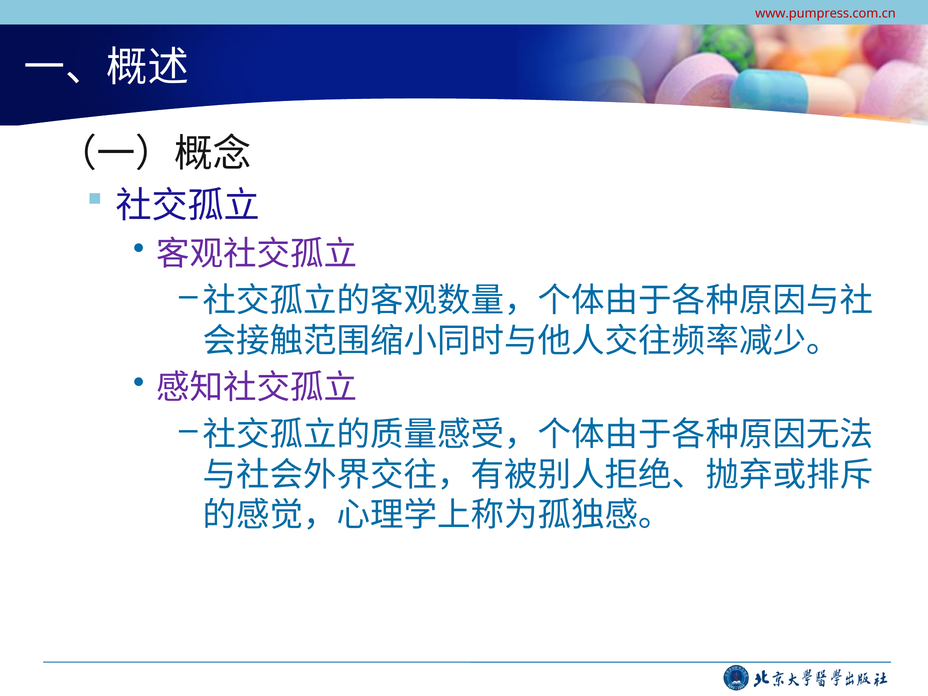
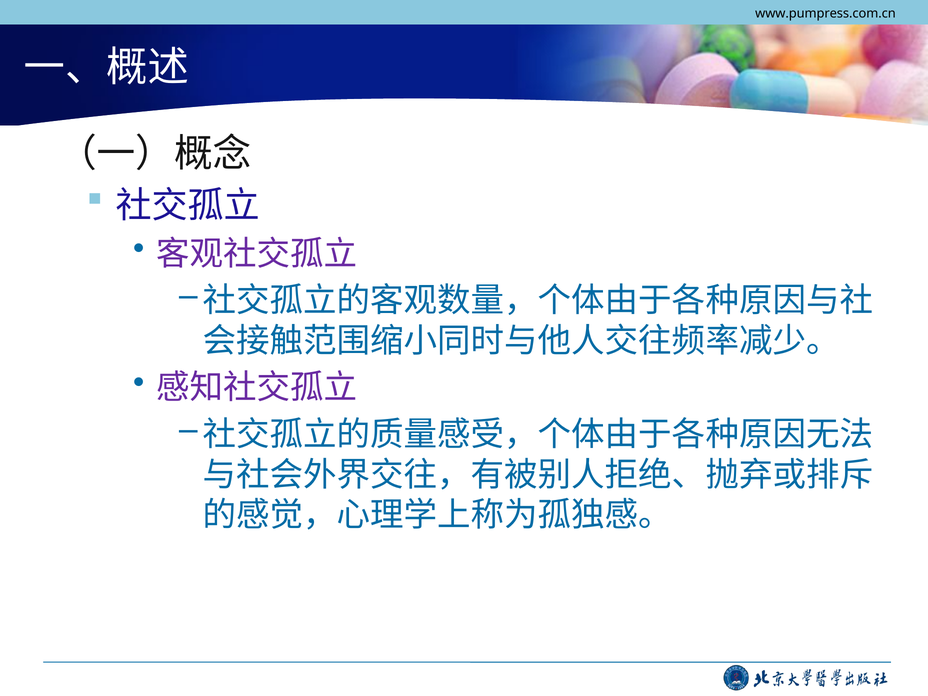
www.pumpress.com.cn colour: red -> black (825, 13)
